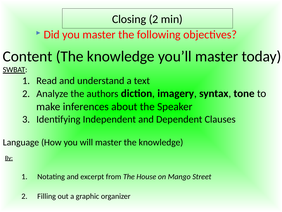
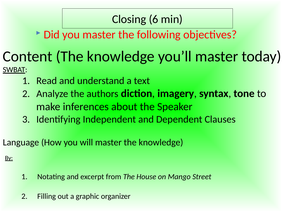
Closing 2: 2 -> 6 (154, 19)
